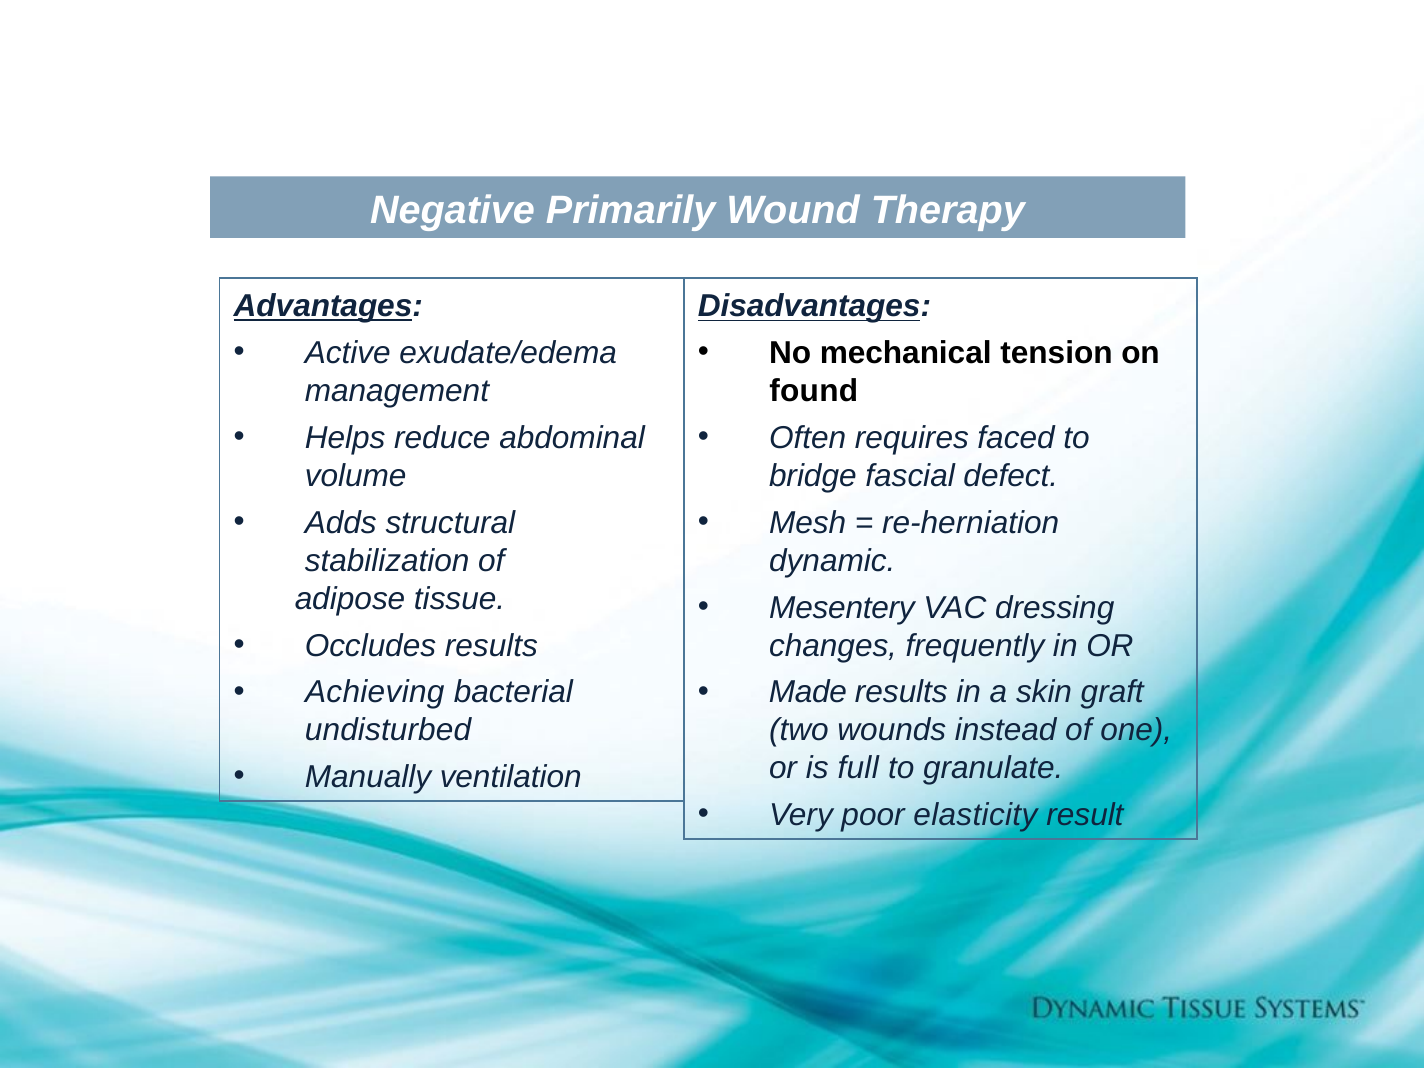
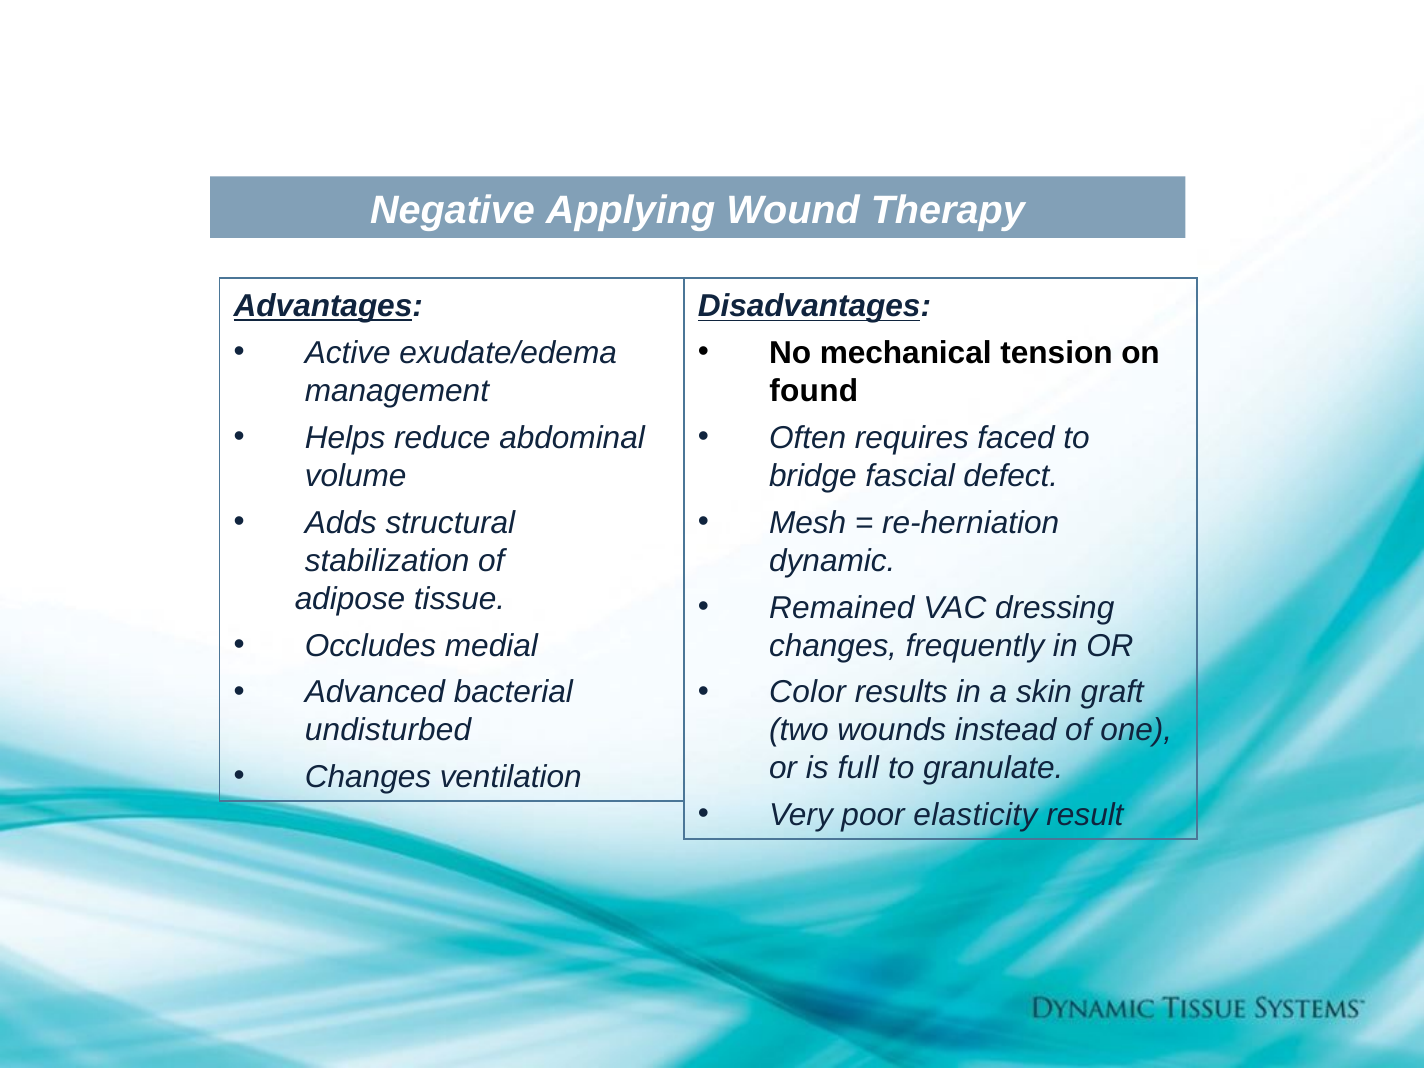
Primarily: Primarily -> Applying (631, 210)
Mesentery: Mesentery -> Remained (842, 608)
Occludes results: results -> medial (491, 646)
Achieving: Achieving -> Advanced (375, 692)
Made: Made -> Color (808, 693)
Manually: Manually -> Changes (368, 777)
